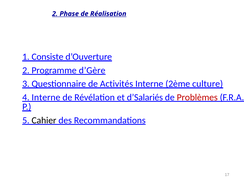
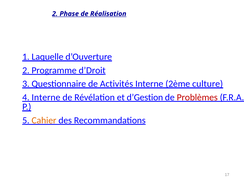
Consiste: Consiste -> Laquelle (47, 57)
d’Gère: d’Gère -> d’Droit (92, 70)
d’Salariés: d’Salariés -> d’Gestion (145, 97)
Cahier colour: black -> orange (44, 120)
